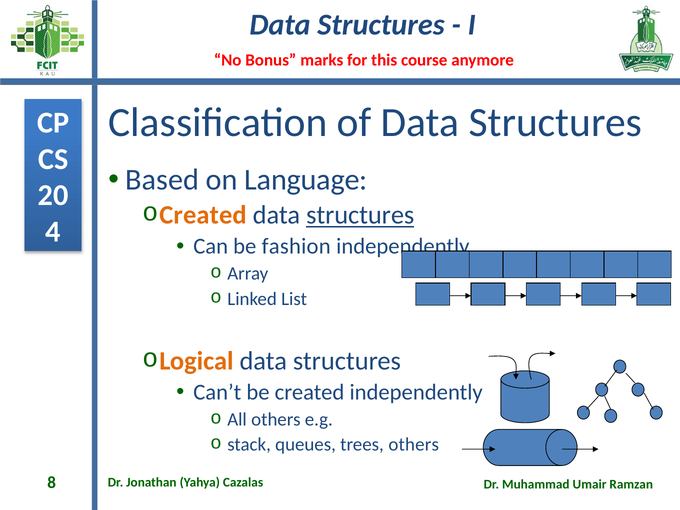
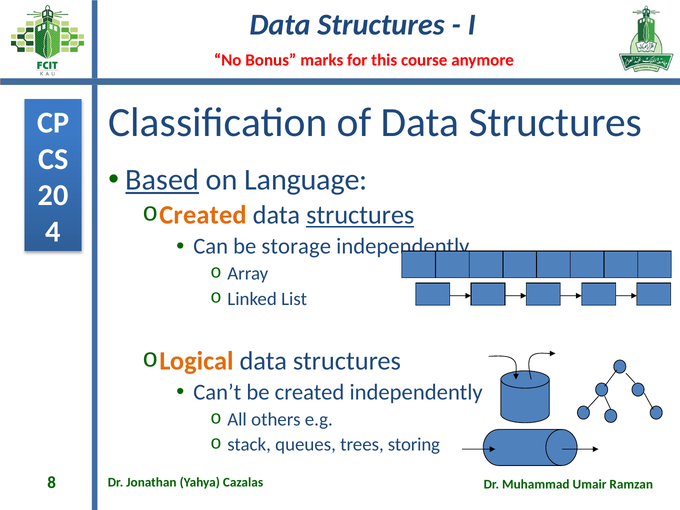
Based underline: none -> present (162, 180)
fashion: fashion -> storage (296, 246)
trees others: others -> storing (414, 445)
